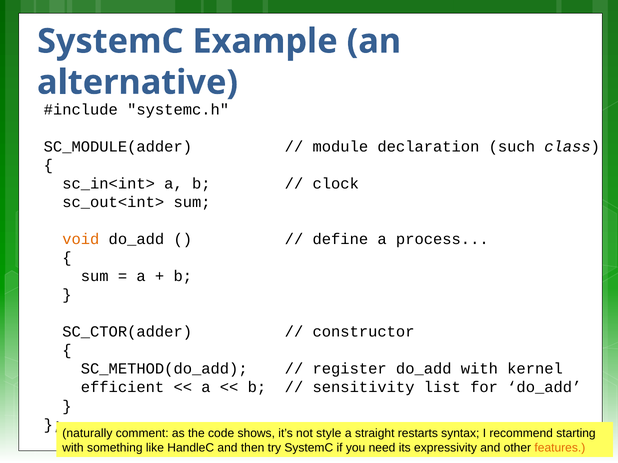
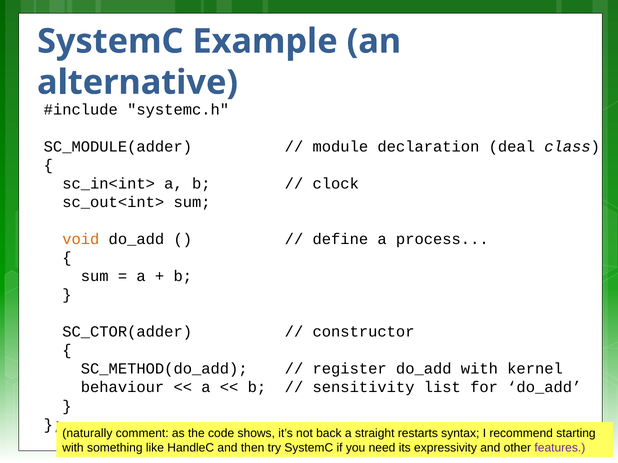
such: such -> deal (512, 147)
efficient: efficient -> behaviour (123, 388)
style: style -> back (329, 434)
features colour: orange -> purple (560, 448)
